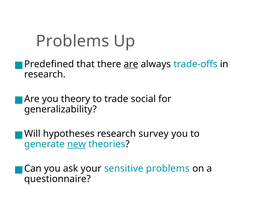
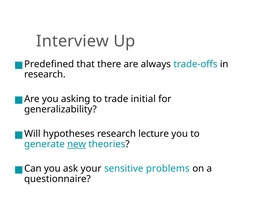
Problems: Problems -> Interview (73, 41)
are underline: present -> none (131, 64)
theory: theory -> asking (76, 99)
social: social -> initial (143, 99)
survey: survey -> lecture (154, 134)
